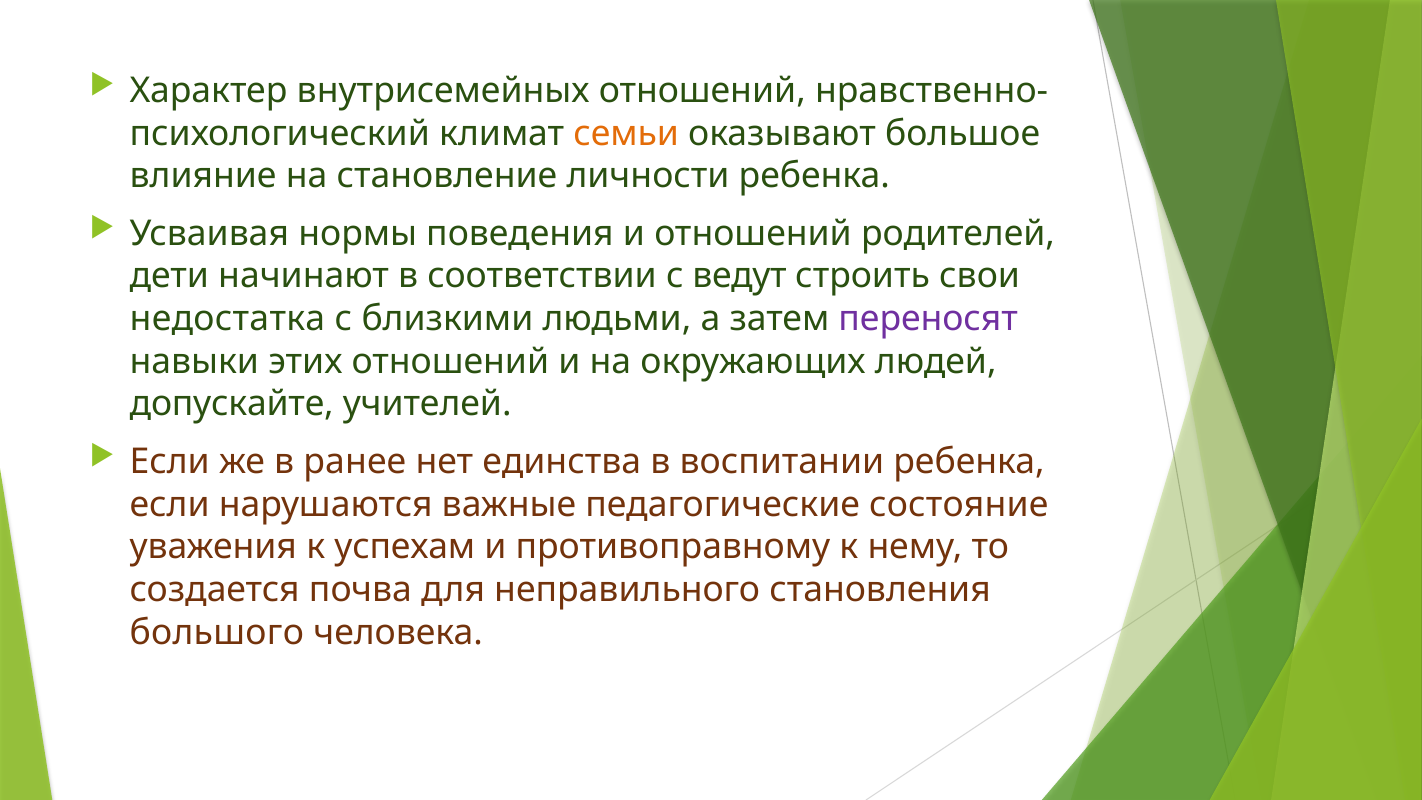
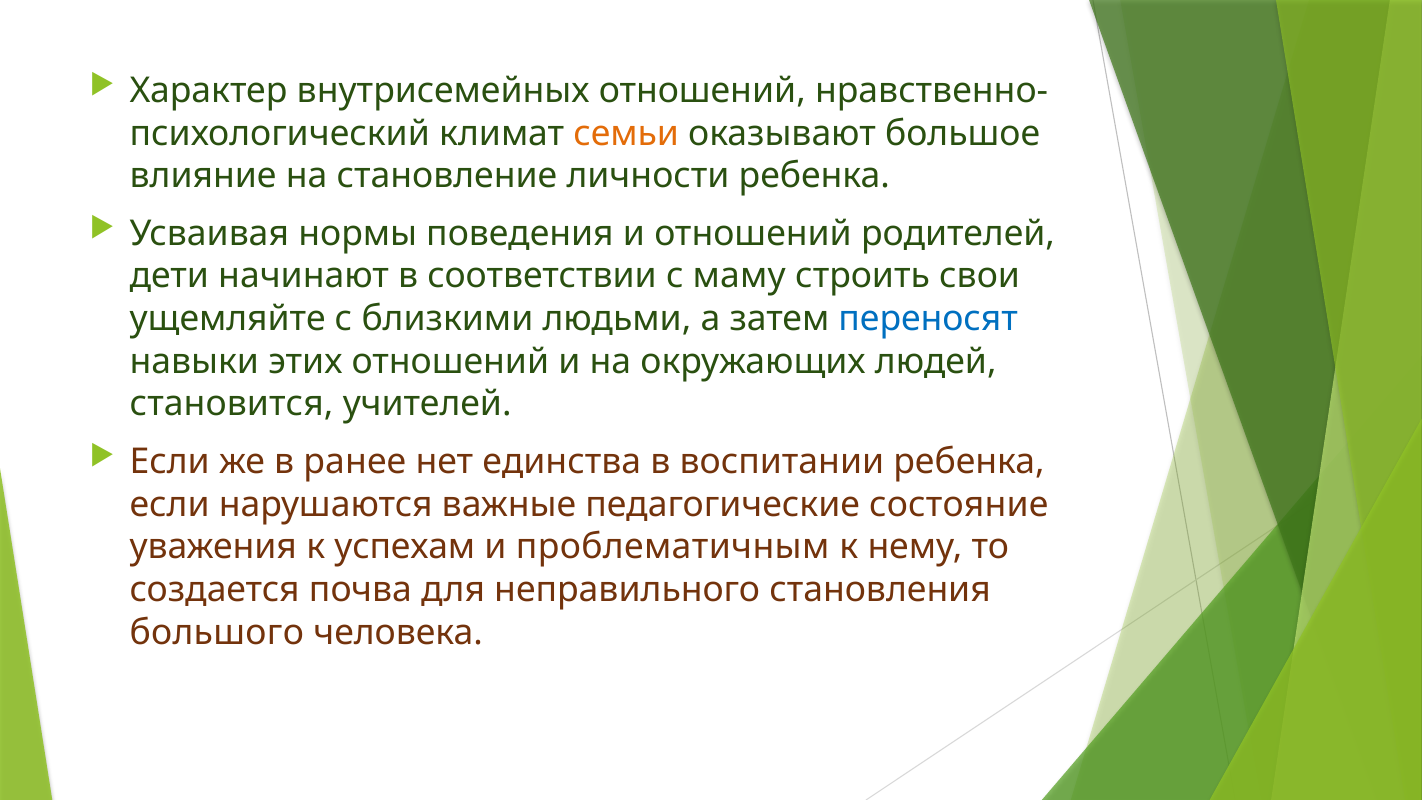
ведут: ведут -> маму (739, 276)
недостатка: недостатка -> ущемляйте (228, 319)
переносят colour: purple -> blue (928, 319)
допускайте: допускайте -> становится (232, 404)
противоправному: противоправному -> проблематичным (673, 547)
